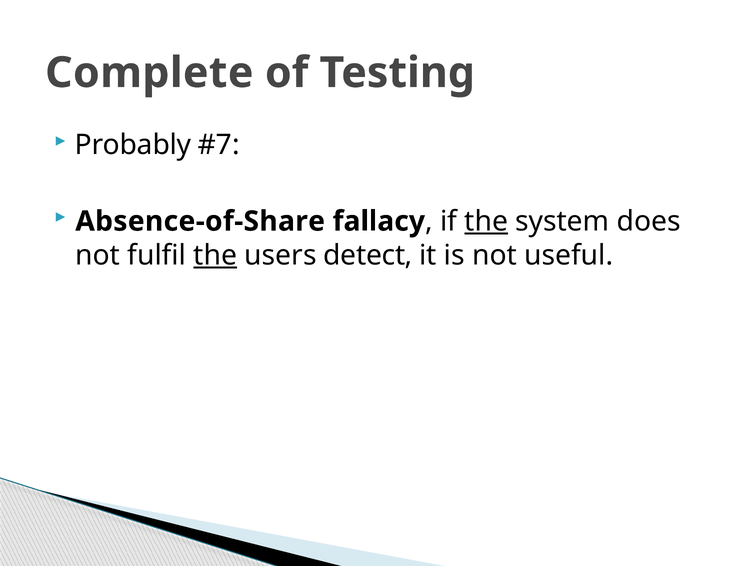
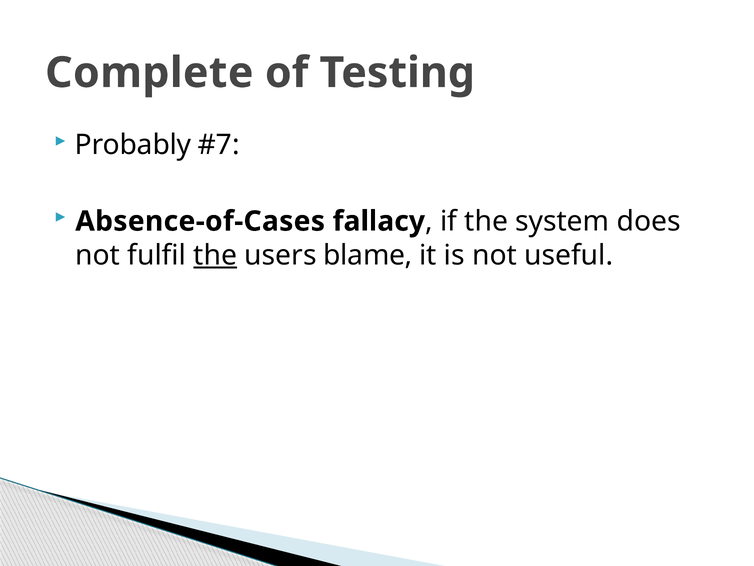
Absence-of-Share: Absence-of-Share -> Absence-of-Cases (200, 221)
the underline: present -> none (486, 221)
detect: detect -> blame (368, 255)
